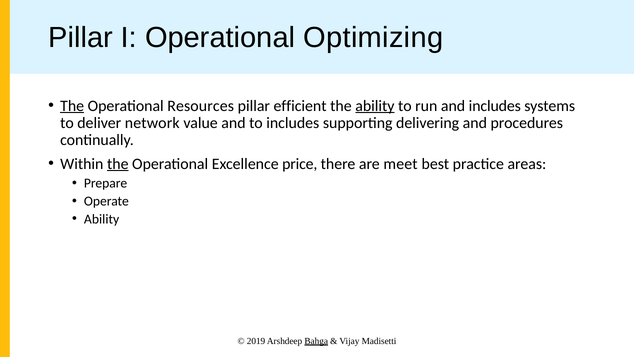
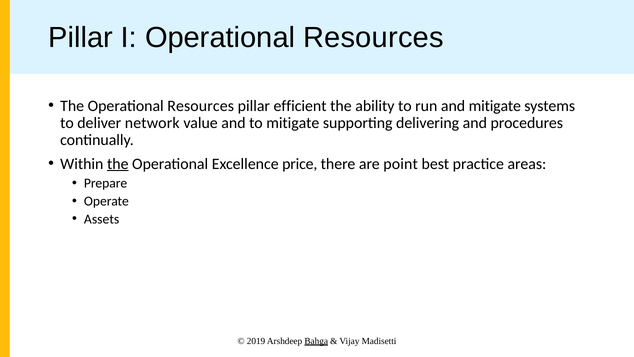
I Operational Optimizing: Optimizing -> Resources (373, 38)
The underline: present -> none (72, 106)
ability underline: present -> none (375, 106)
and includes: includes -> mitigate (495, 106)
to includes: includes -> mitigate (293, 123)
meet: meet -> point (401, 164)
Ability: Ability -> Assets (102, 219)
